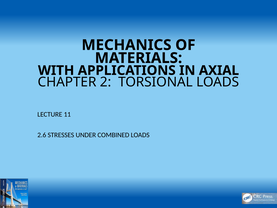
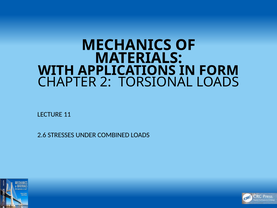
AXIAL: AXIAL -> FORM (219, 70)
